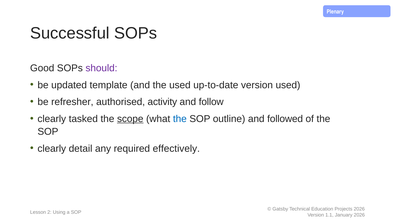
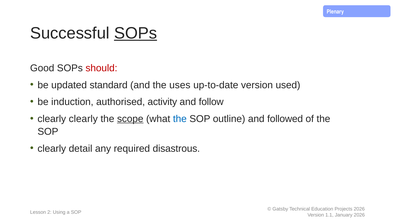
SOPs underline: none -> present (136, 33)
should colour: purple -> red (101, 68)
template: template -> standard (109, 85)
the used: used -> uses (180, 85)
refresher: refresher -> induction (72, 102)
clearly tasked: tasked -> clearly (83, 119)
effectively: effectively -> disastrous (176, 149)
